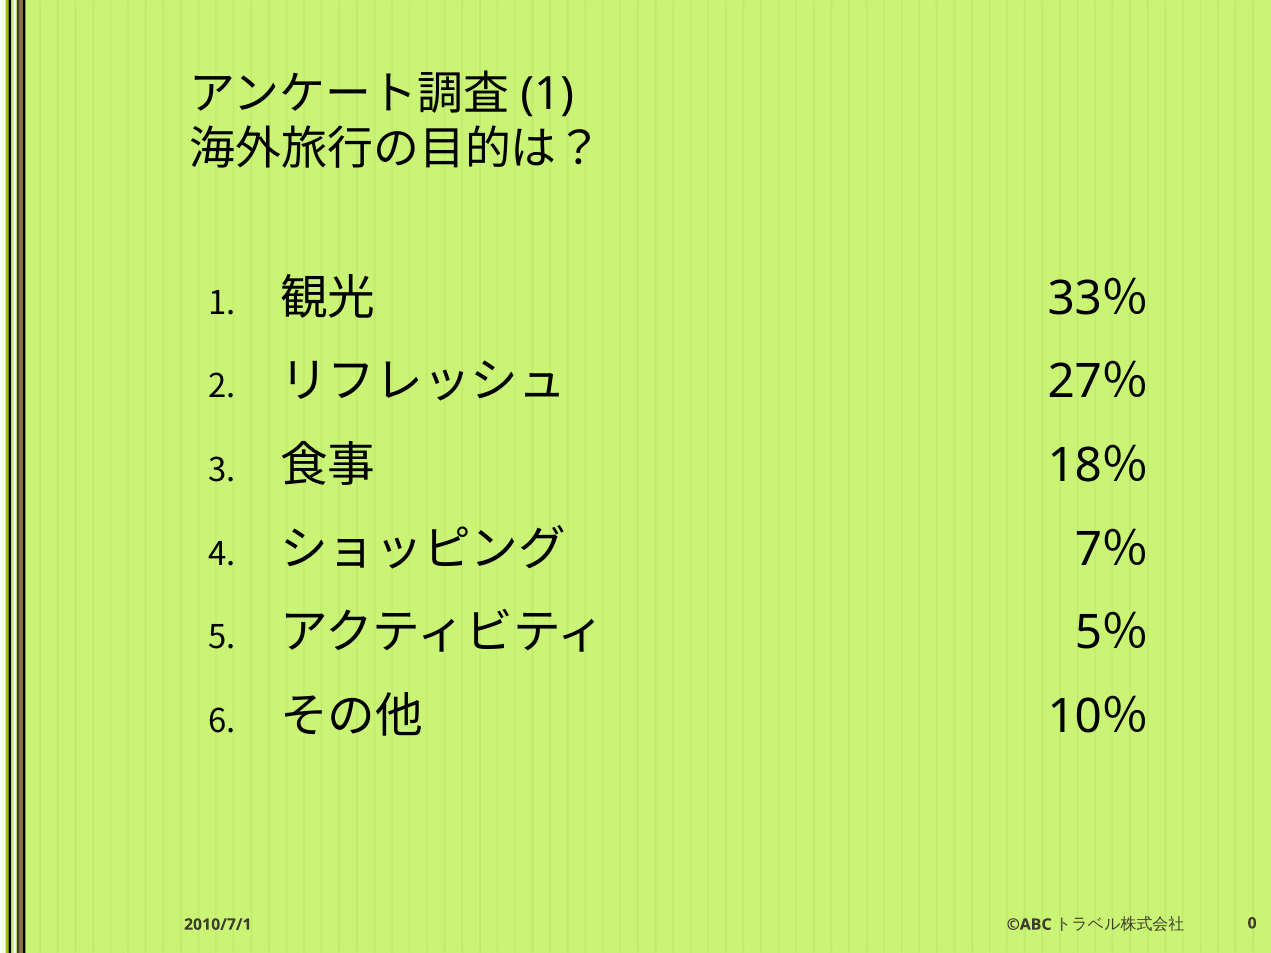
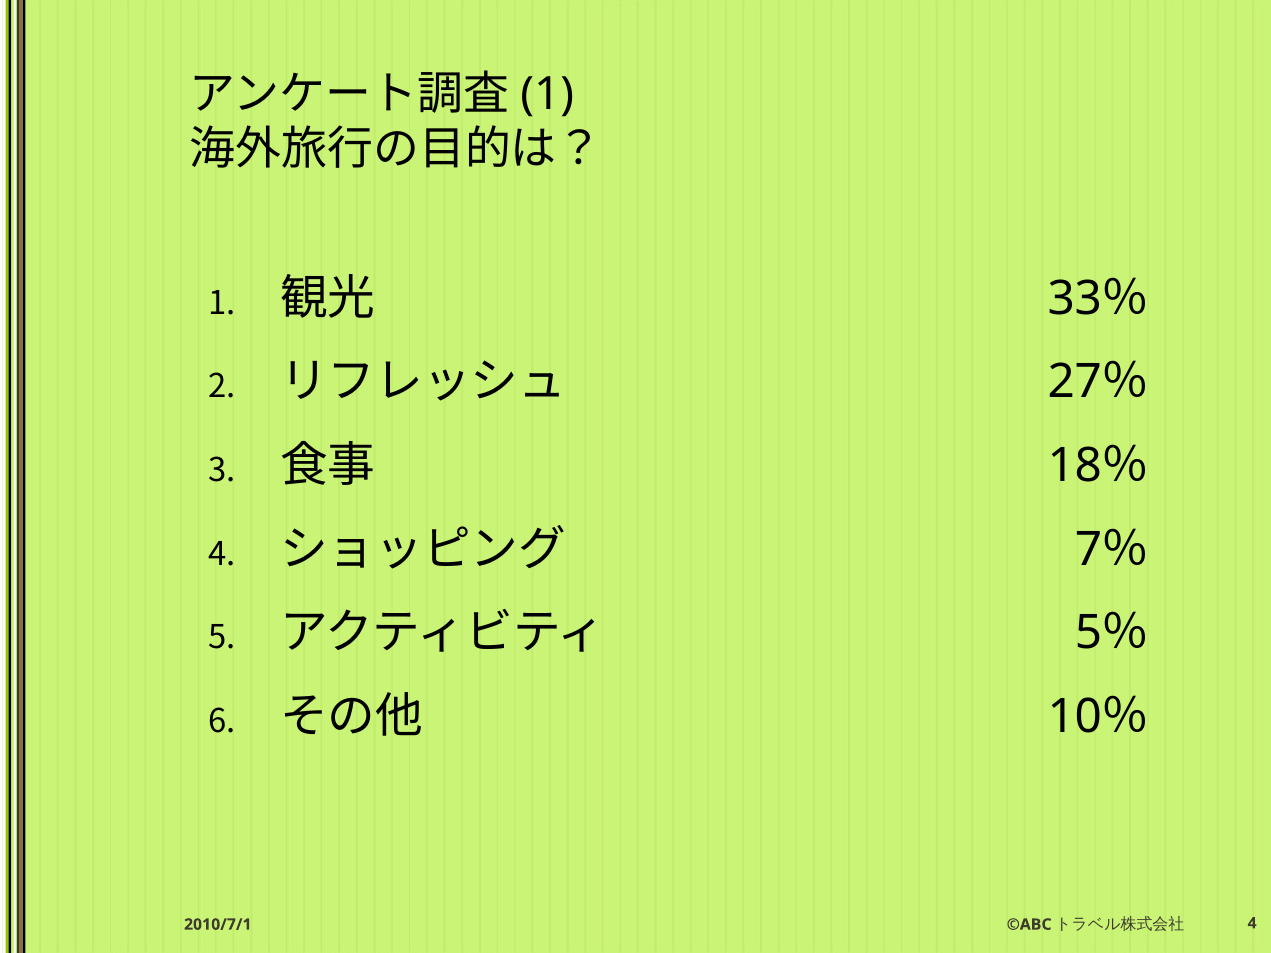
0: 0 -> 4 (1252, 923)
